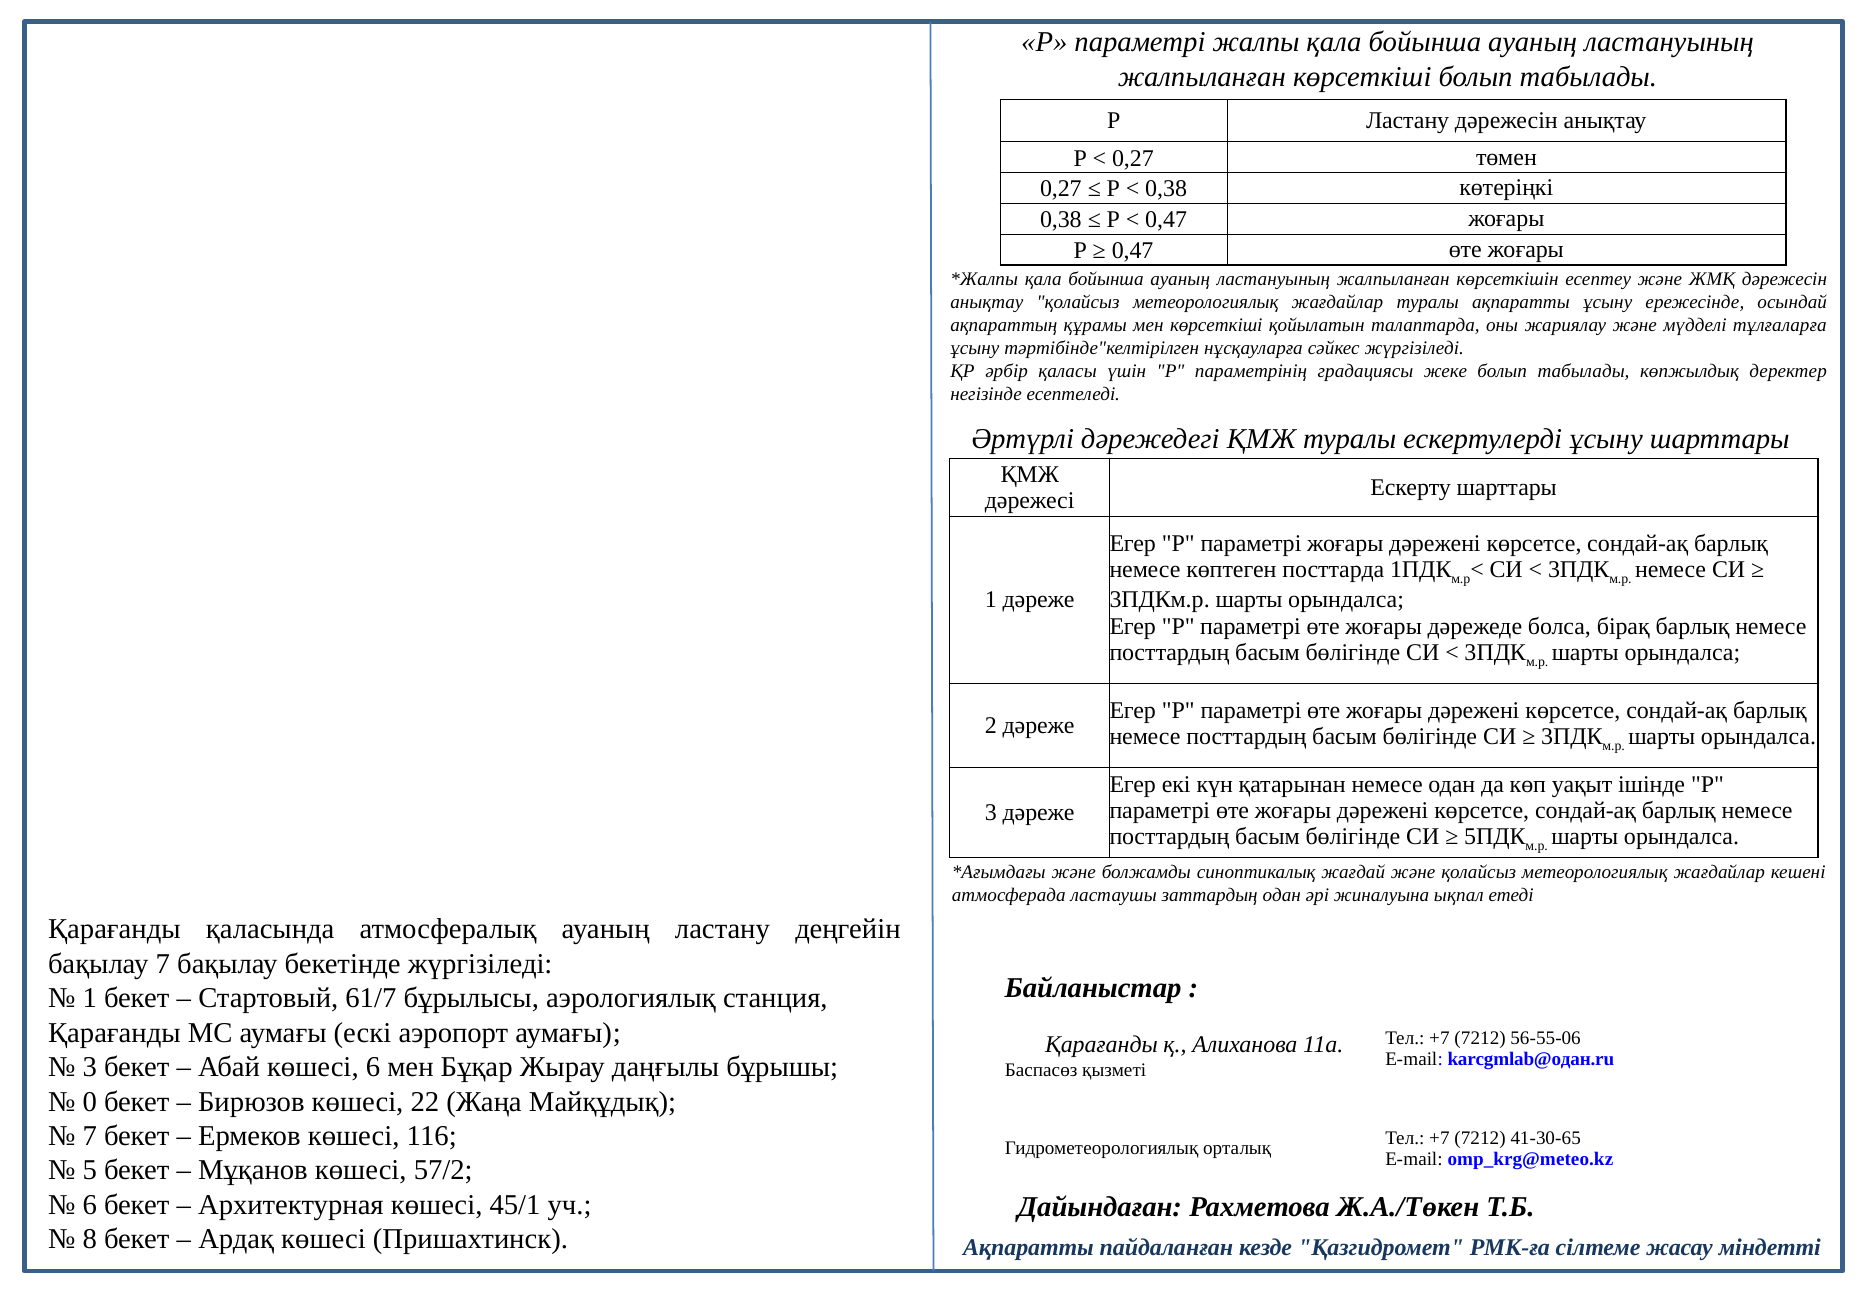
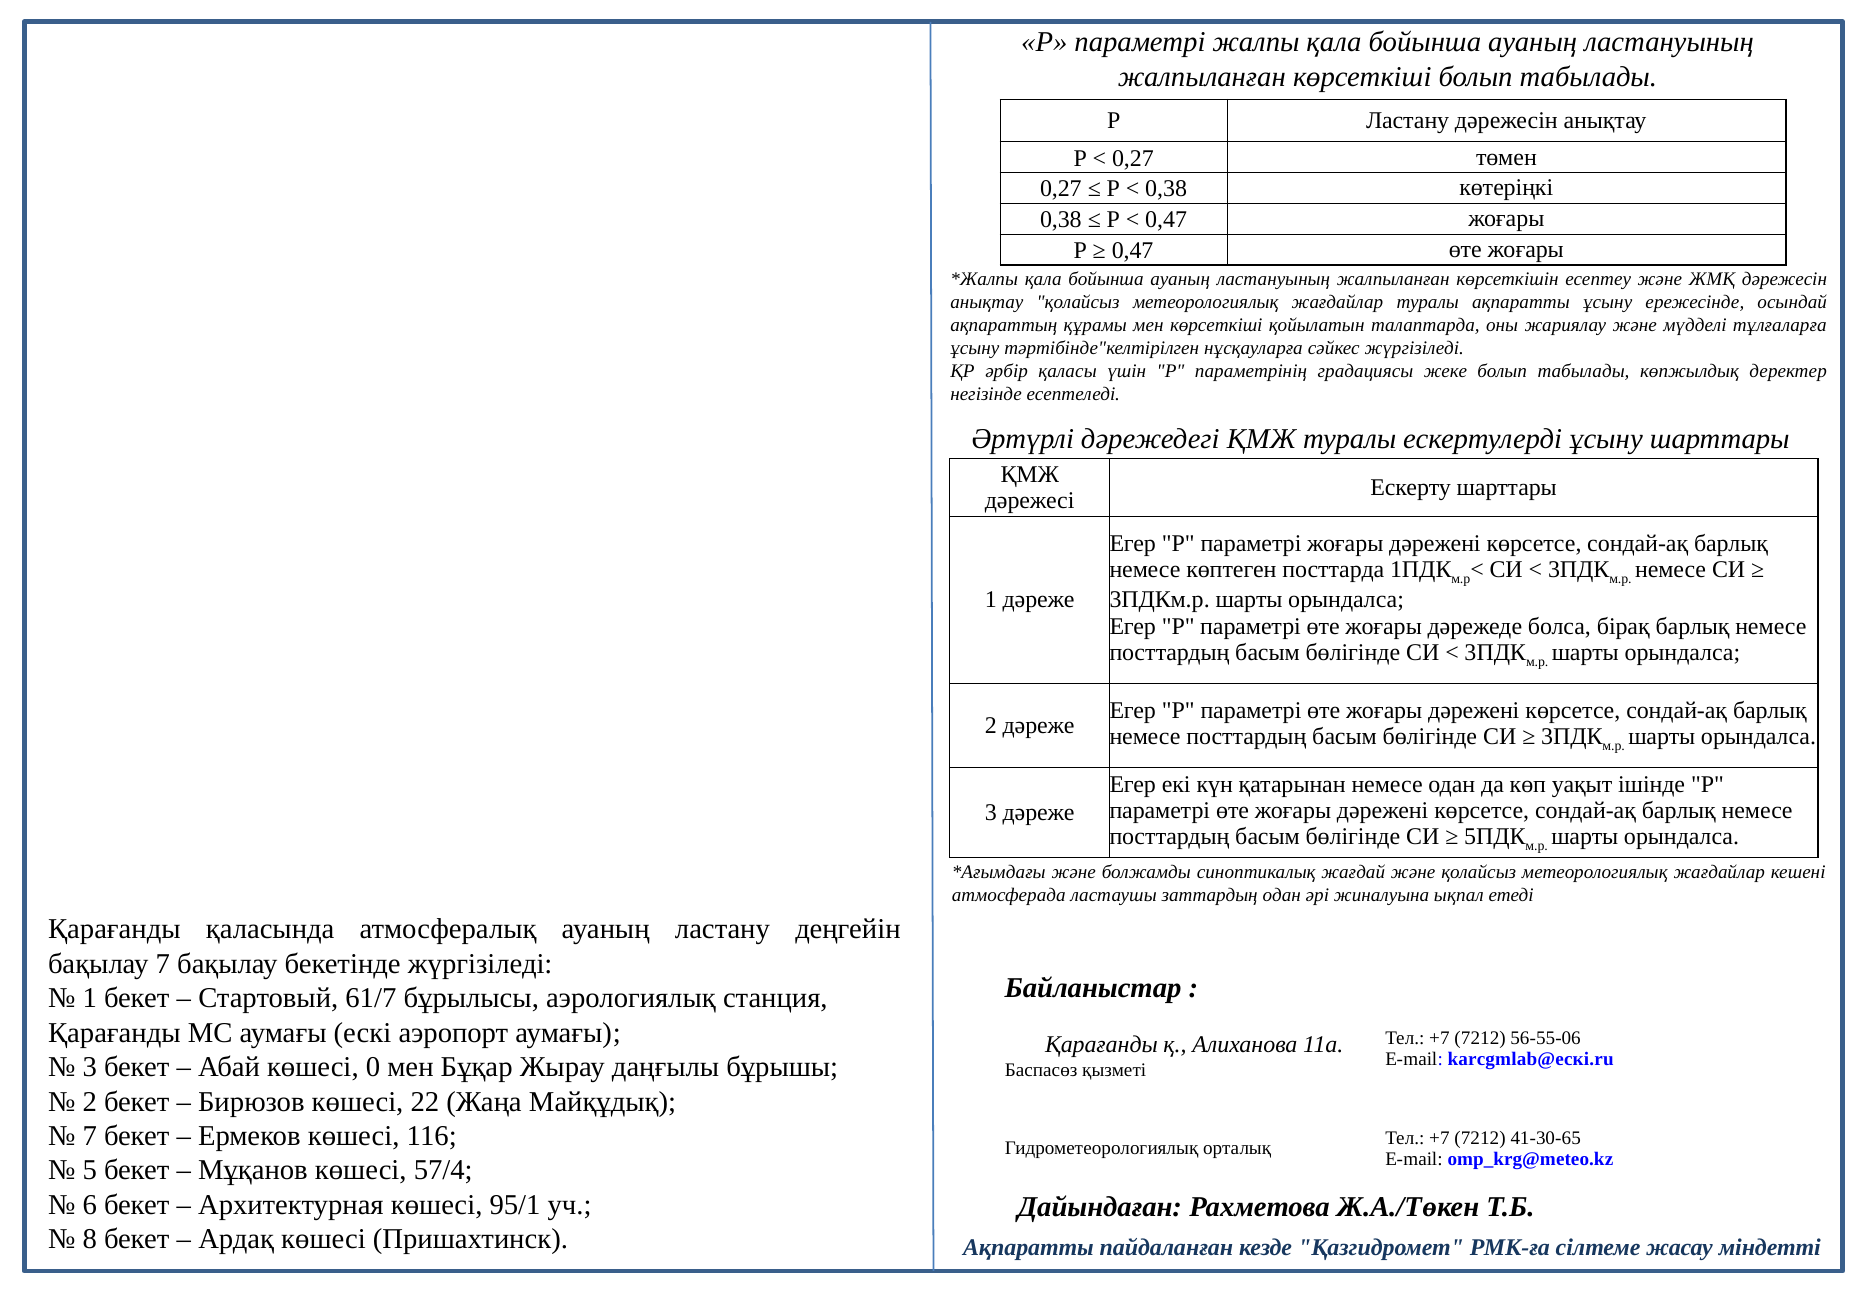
karcgmlab@одан.ru: karcgmlab@одан.ru -> karcgmlab@ескі.ru (1531, 1059)
көшесі 6: 6 -> 0 (373, 1067)
0: 0 -> 2 (90, 1101)
57/2: 57/2 -> 57/4 (443, 1170)
45/1: 45/1 -> 95/1 (515, 1205)
